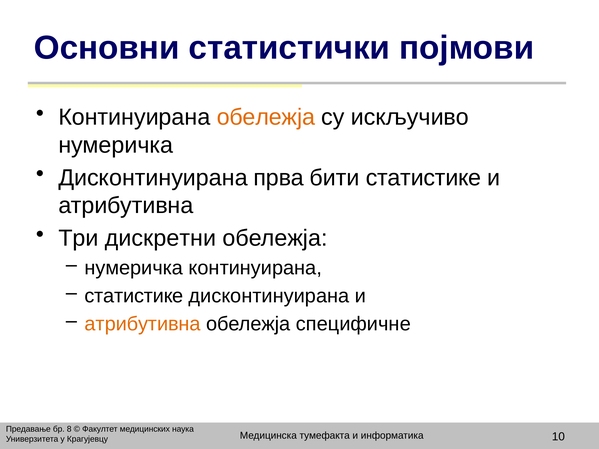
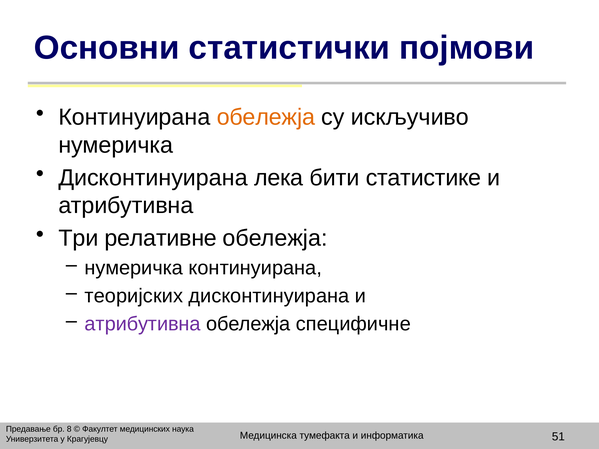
прва: прва -> лека (279, 178)
дискретни: дискретни -> релативне (161, 238)
статистике: статистике -> теоријских (134, 296)
атрибутивна colour: orange -> purple (143, 324)
10: 10 -> 51 (558, 437)
